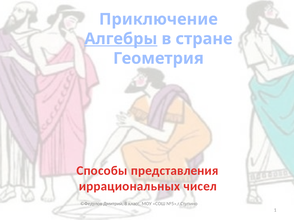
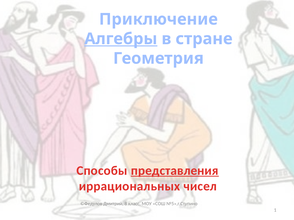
представления underline: none -> present (175, 171)
